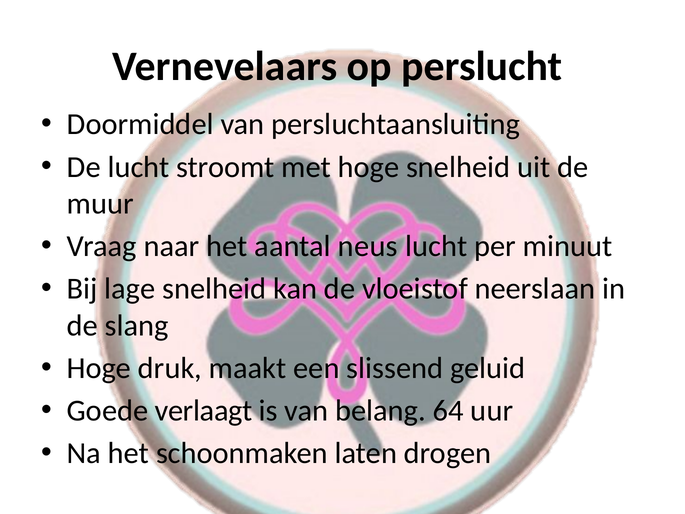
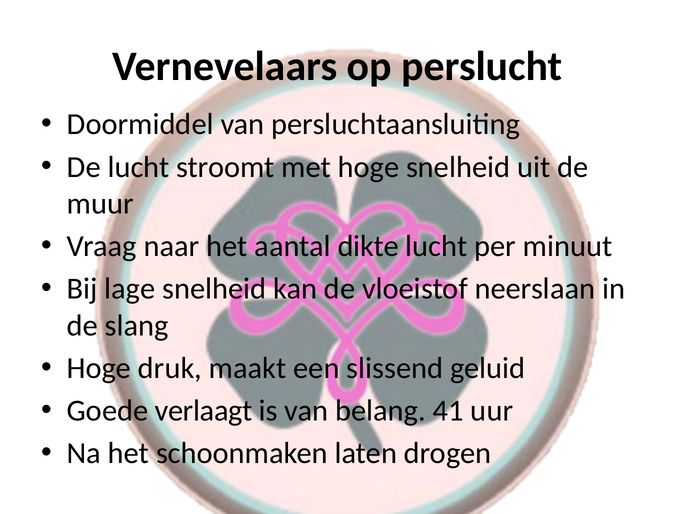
neus: neus -> dikte (368, 246)
64: 64 -> 41 (448, 411)
